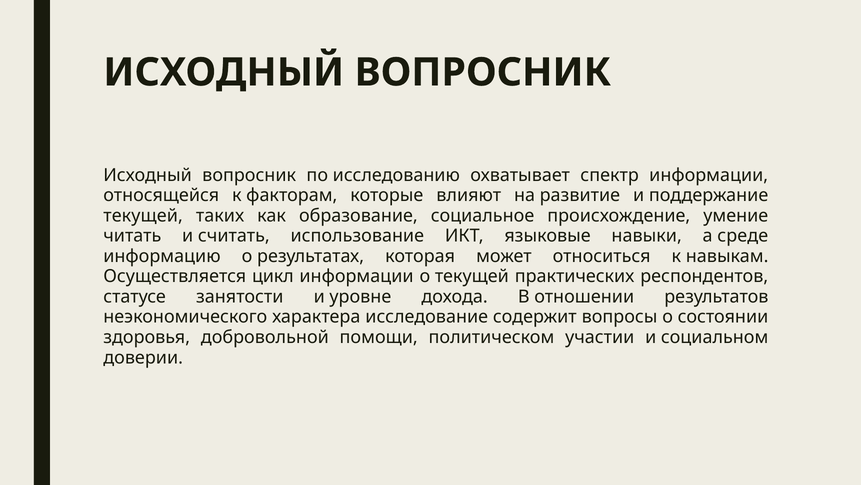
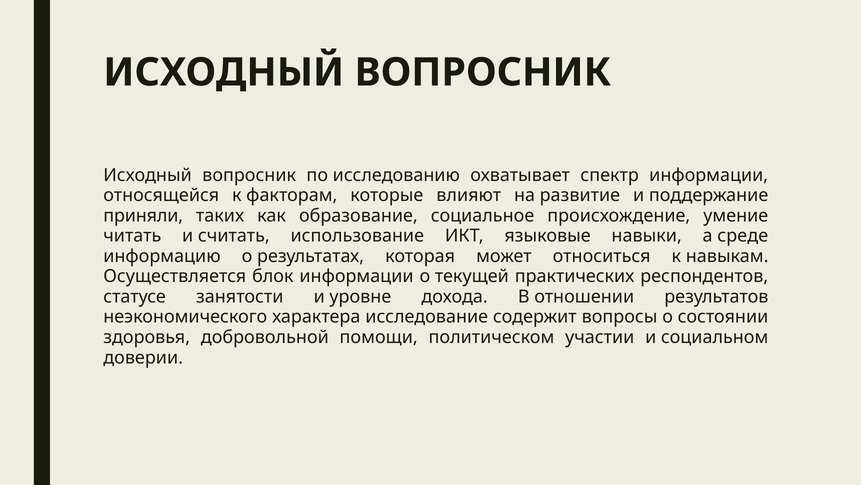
текущей: текущей -> приняли (143, 215)
цикл: цикл -> блок (273, 276)
